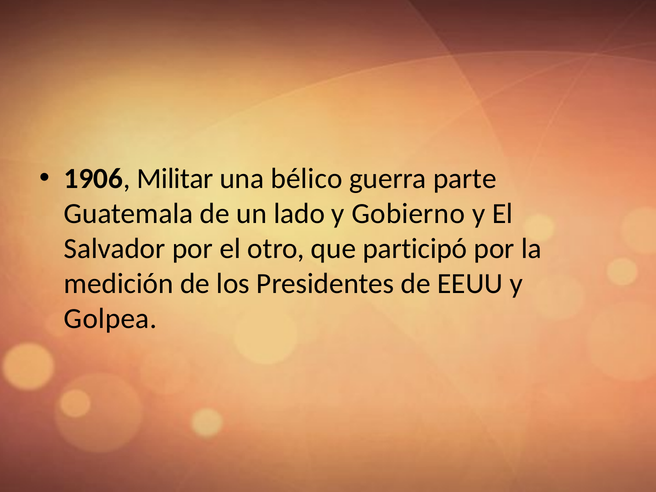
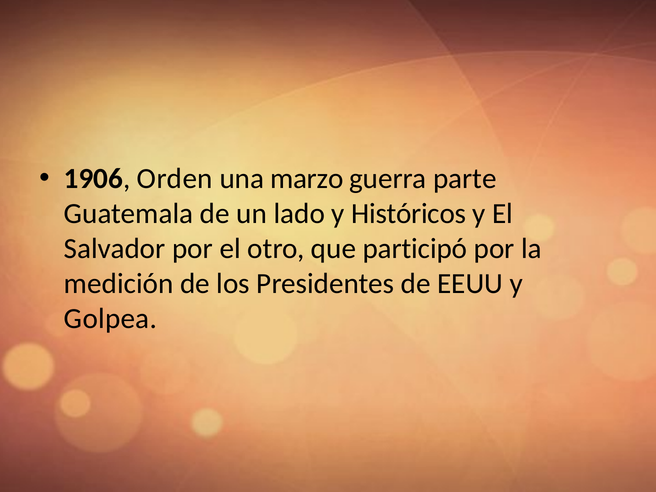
Militar: Militar -> Orden (175, 178)
bélico: bélico -> marzo (307, 178)
Gobierno: Gobierno -> Históricos (409, 213)
